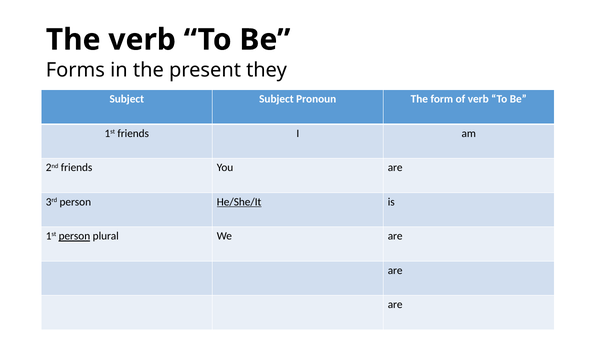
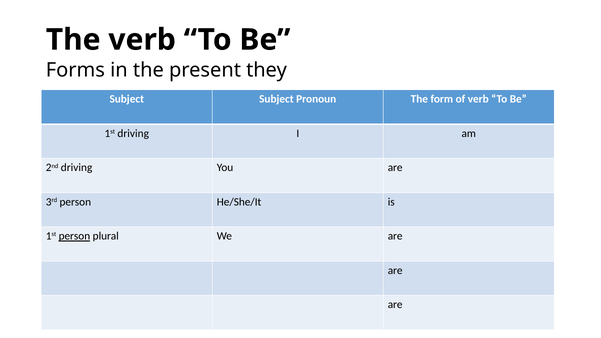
1st friends: friends -> driving (133, 133)
2nd friends: friends -> driving (77, 168)
He/She/It underline: present -> none (239, 202)
